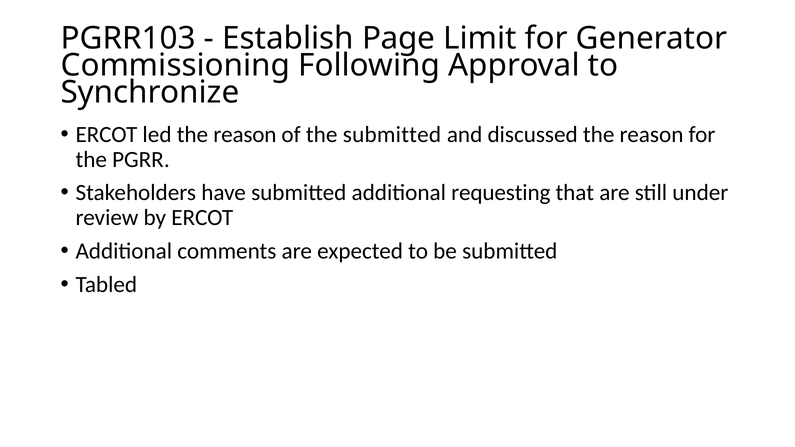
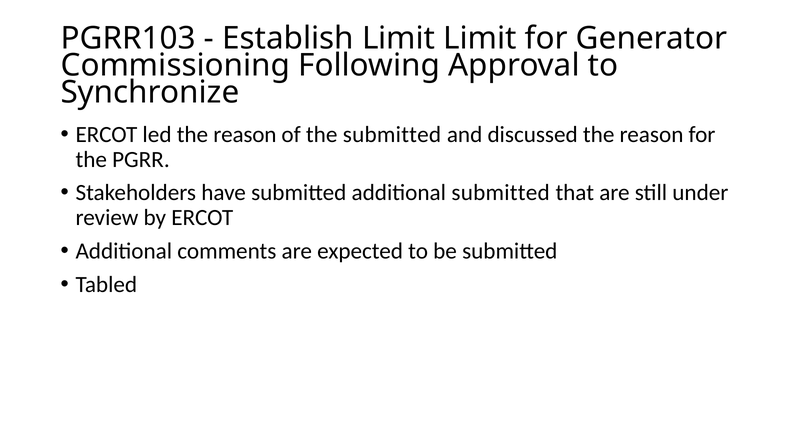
Establish Page: Page -> Limit (399, 38)
additional requesting: requesting -> submitted (501, 193)
